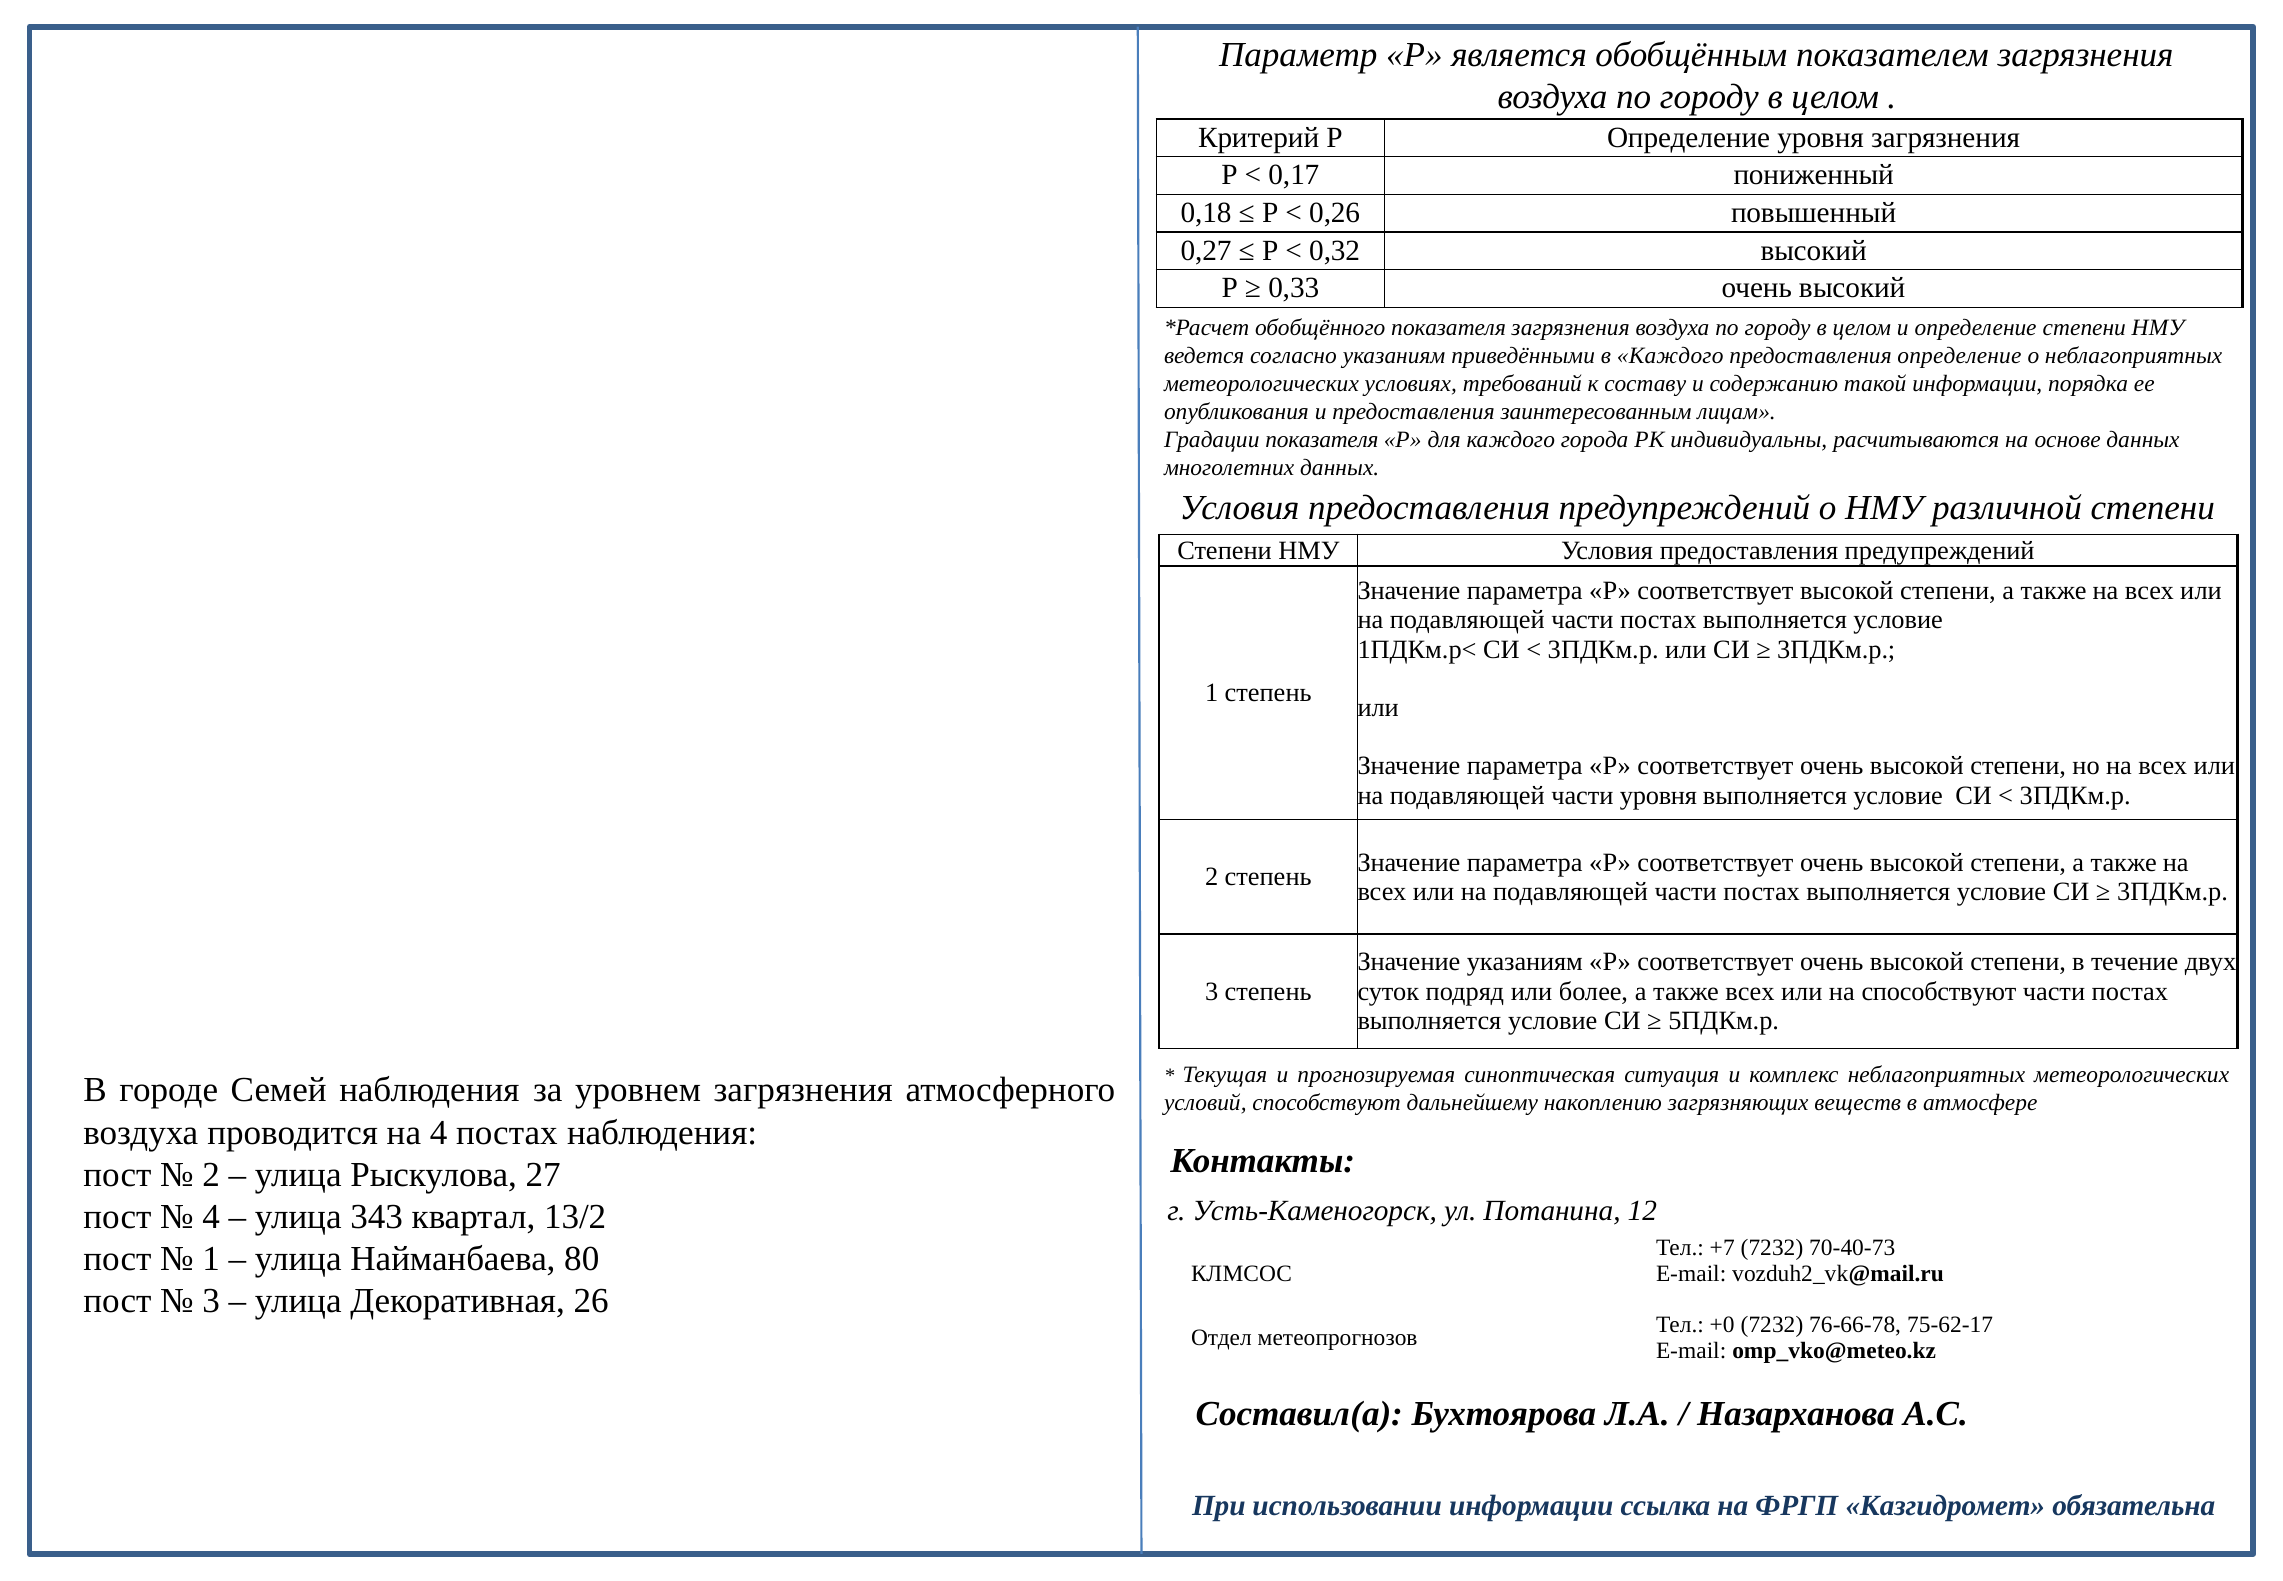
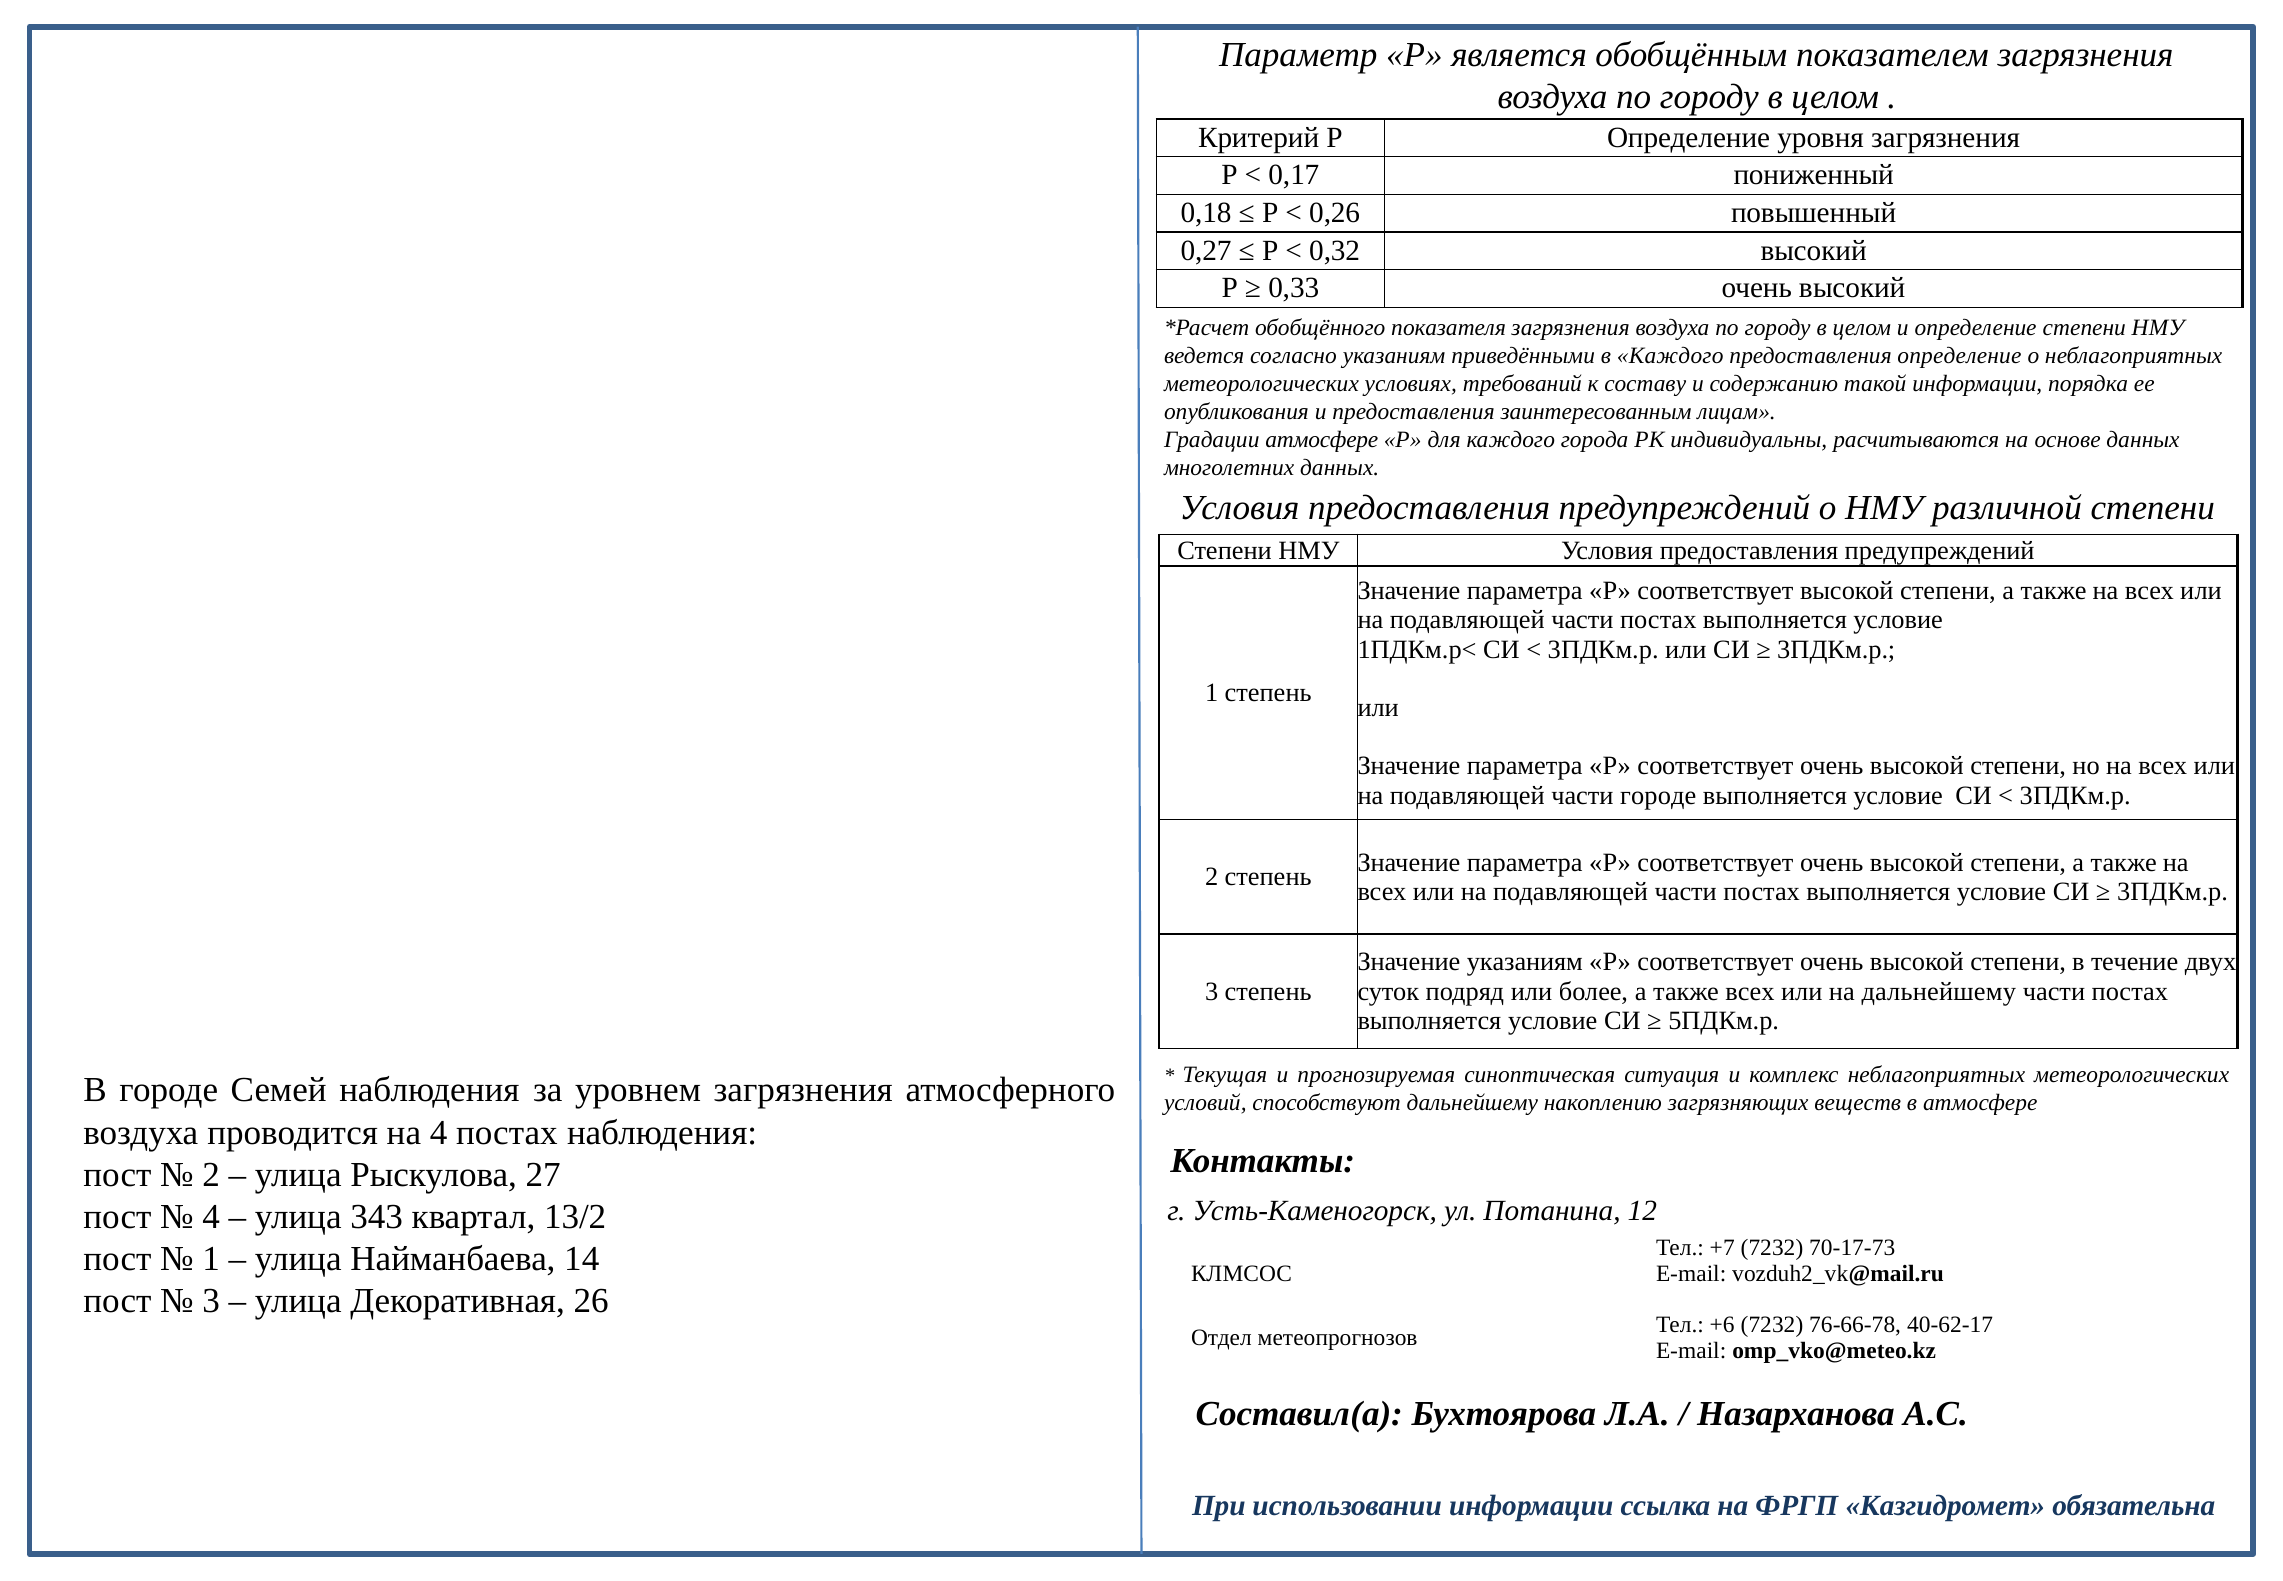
Градации показателя: показателя -> атмосфере (1322, 440)
части уровня: уровня -> городе (1658, 795)
на способствуют: способствуют -> дальнейшему (1939, 991)
70-40-73: 70-40-73 -> 70-17-73 (1852, 1247)
80: 80 -> 14 (582, 1259)
+0: +0 -> +6 (1722, 1324)
75-62-17: 75-62-17 -> 40-62-17 (1950, 1324)
